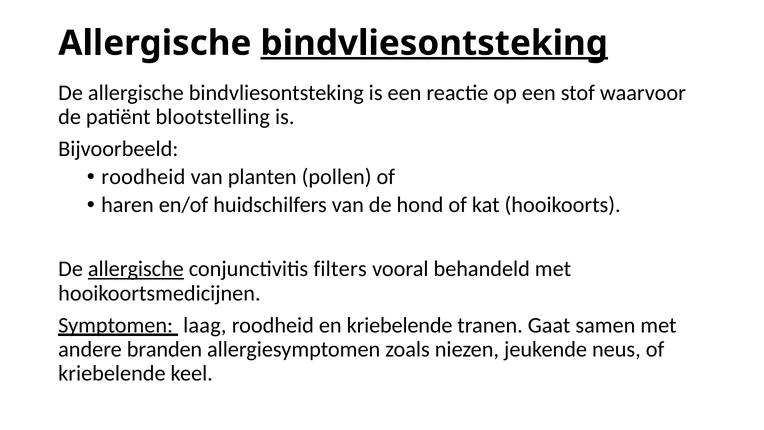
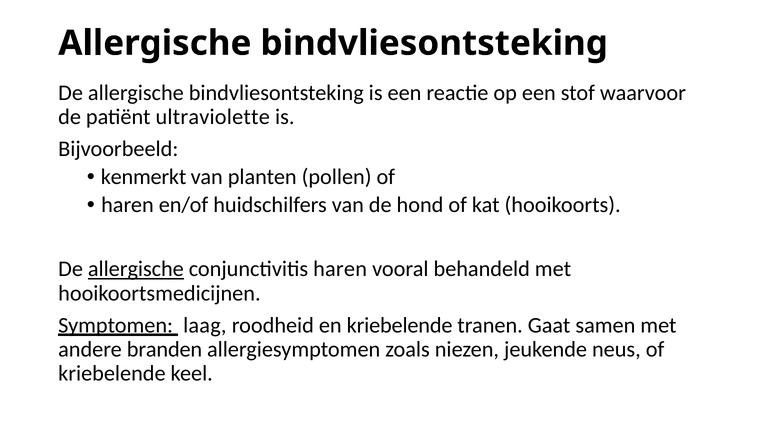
bindvliesontsteking underline: present -> none (434, 43)
blootstelling: blootstelling -> ultraviolette (213, 117)
roodheid: roodheid -> kenmerkt (144, 177)
conjunctivitis filters: filters -> haren (340, 269)
